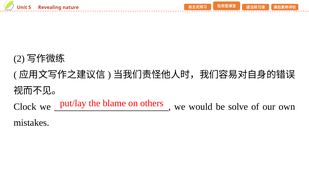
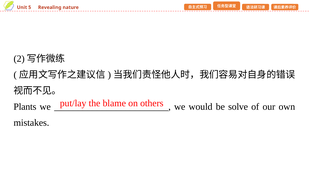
Clock: Clock -> Plants (25, 107)
